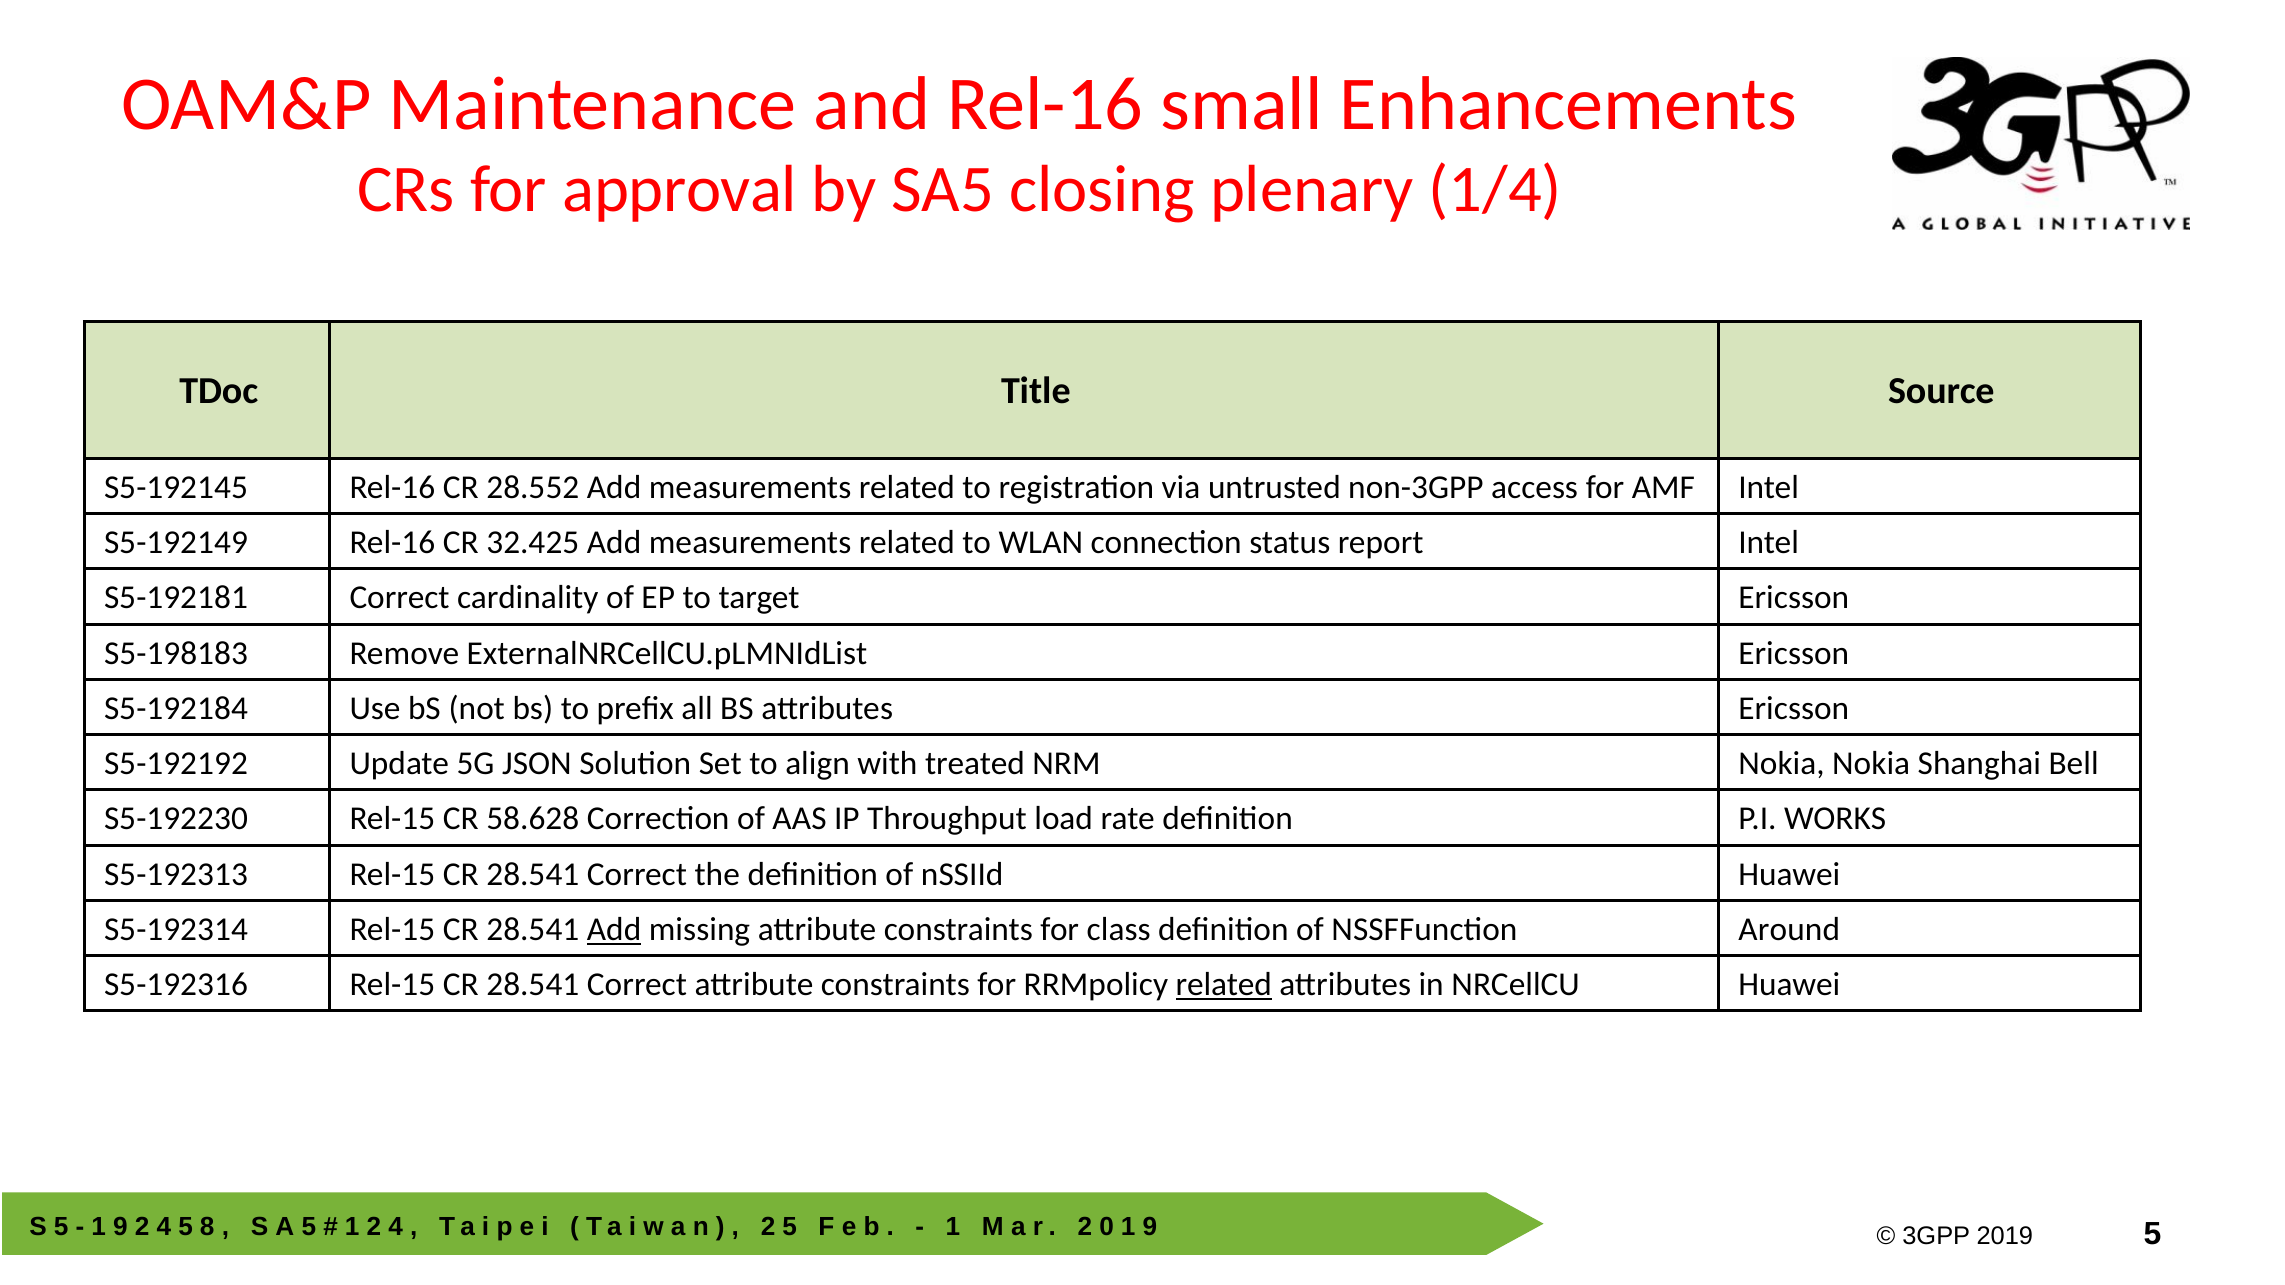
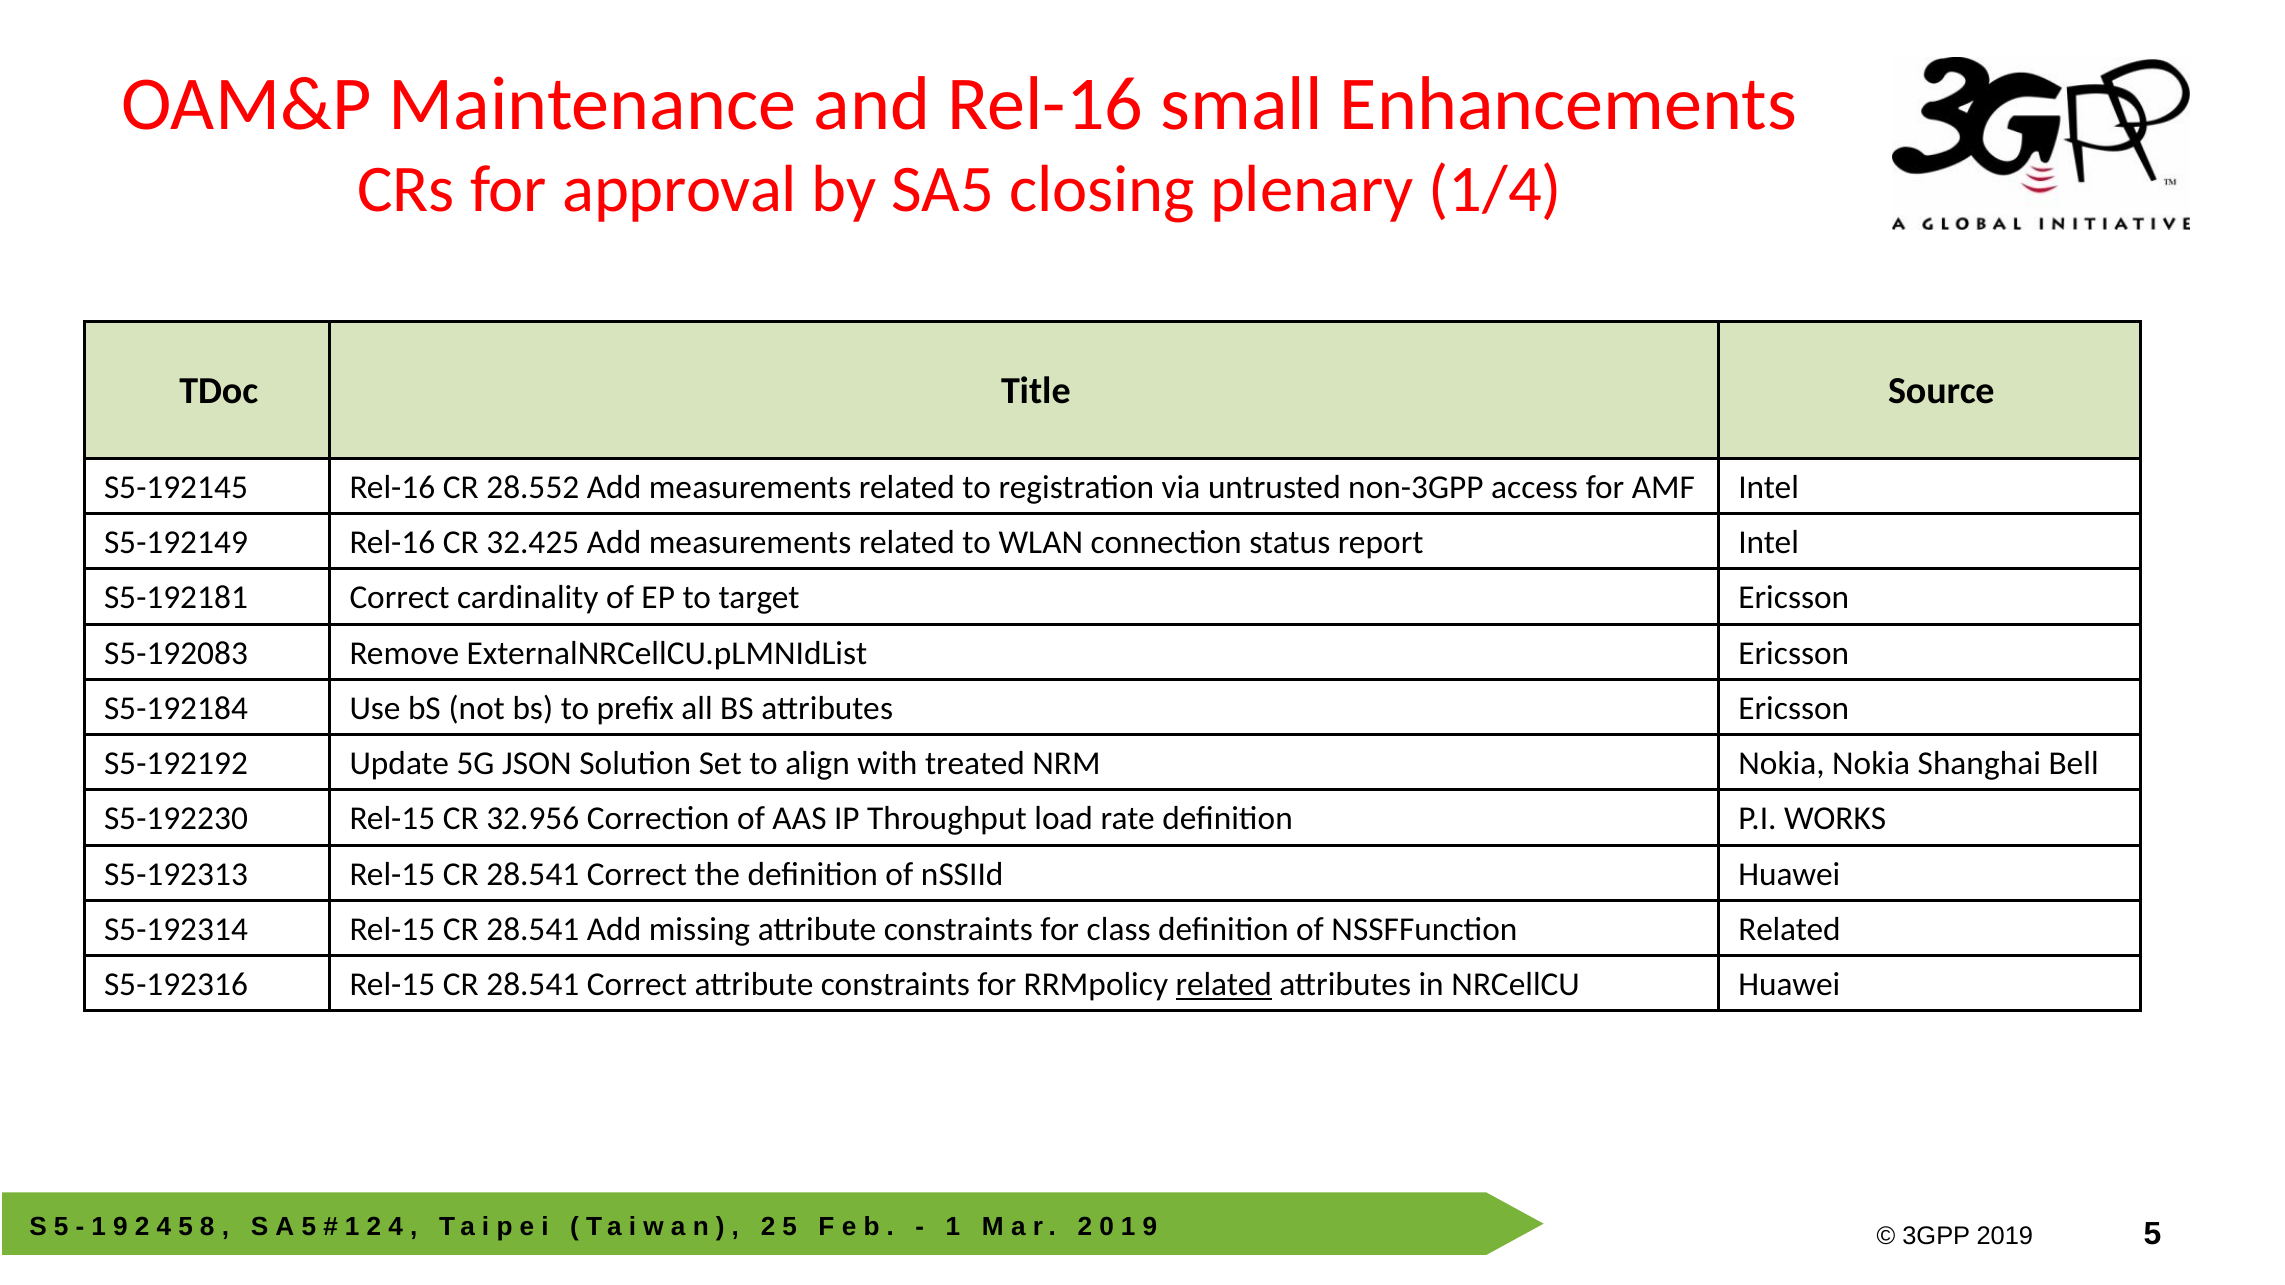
S5-198183: S5-198183 -> S5-192083 (176, 653)
58.628: 58.628 -> 32.956 (533, 819)
Add underline: present -> none (614, 930)
NSSFFunction Around: Around -> Related (1789, 930)
